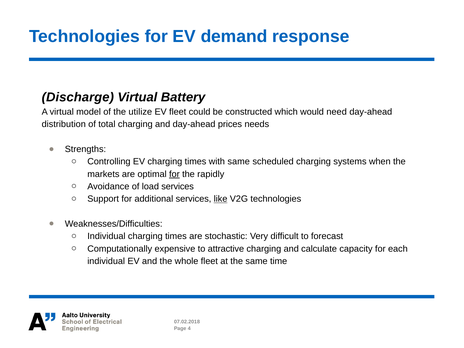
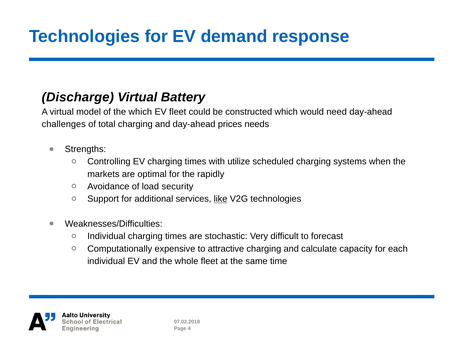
the utilize: utilize -> which (140, 112)
distribution: distribution -> challenges (64, 124)
with same: same -> utilize (239, 162)
for underline: present -> none (174, 174)
load services: services -> security (178, 186)
